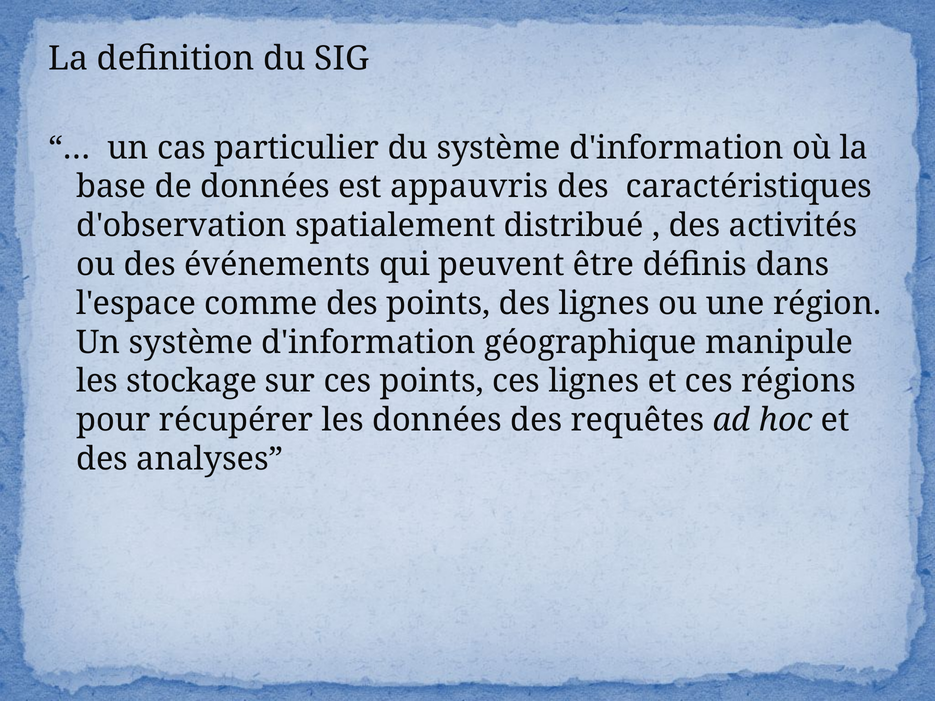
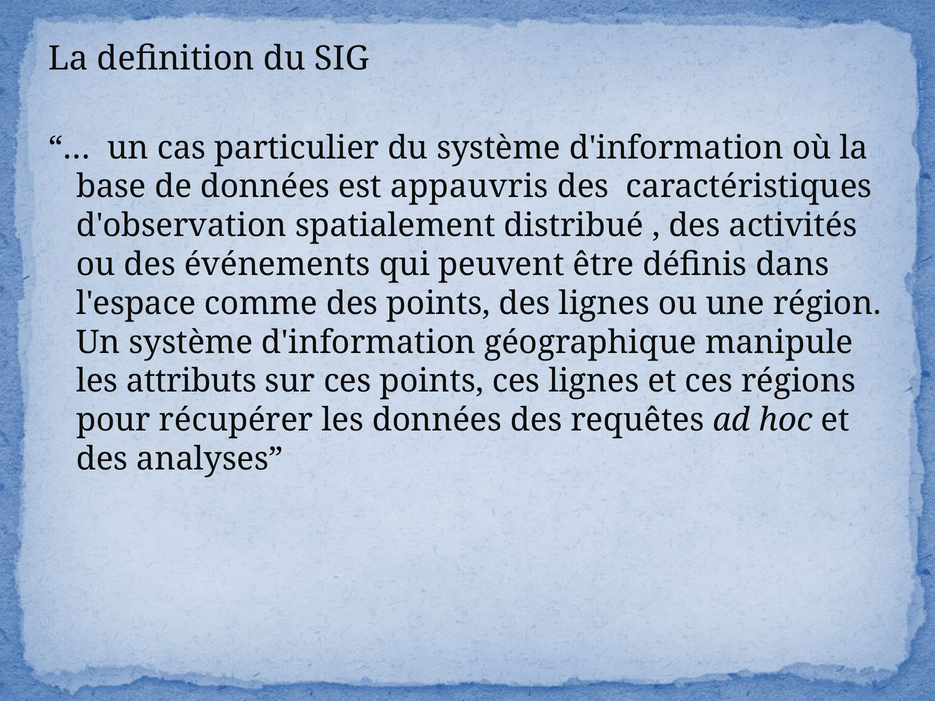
stockage: stockage -> attributs (192, 381)
